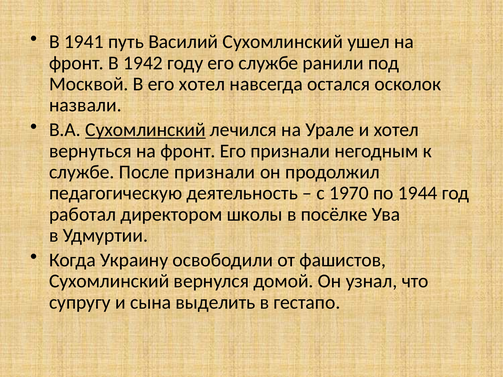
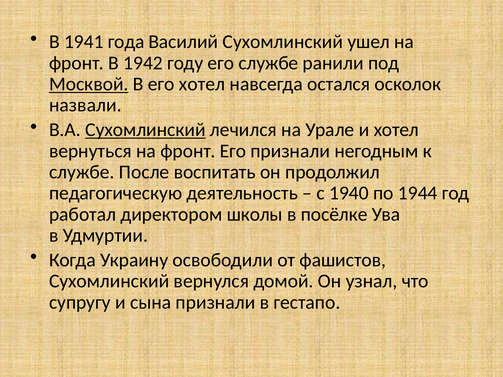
путь: путь -> года (126, 42)
Москвой underline: none -> present (89, 84)
После признали: признали -> воспитать (215, 172)
1970: 1970 -> 1940 (349, 193)
сына выделить: выделить -> признали (215, 302)
